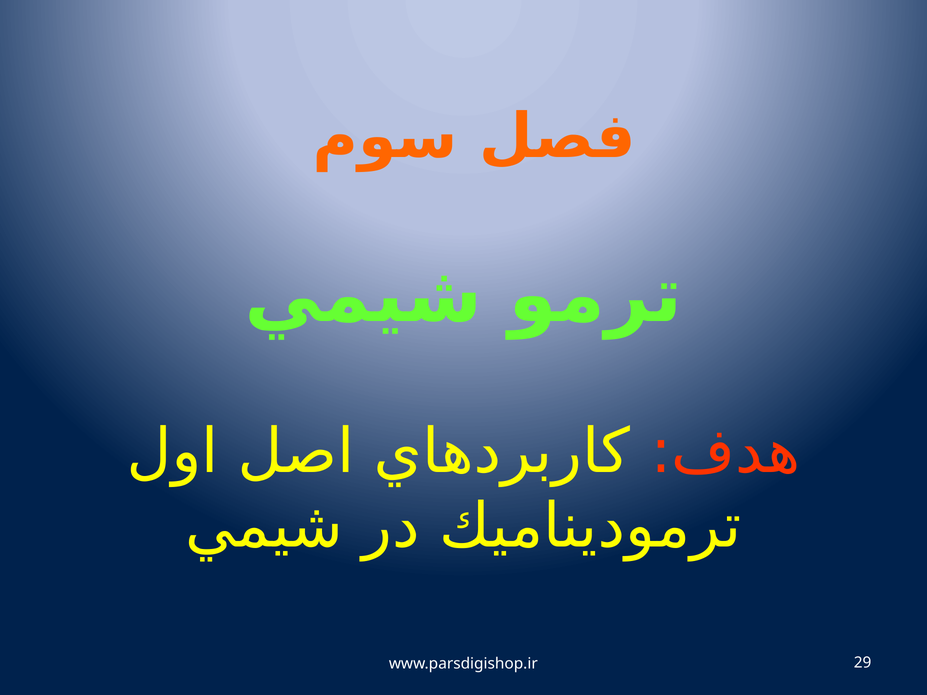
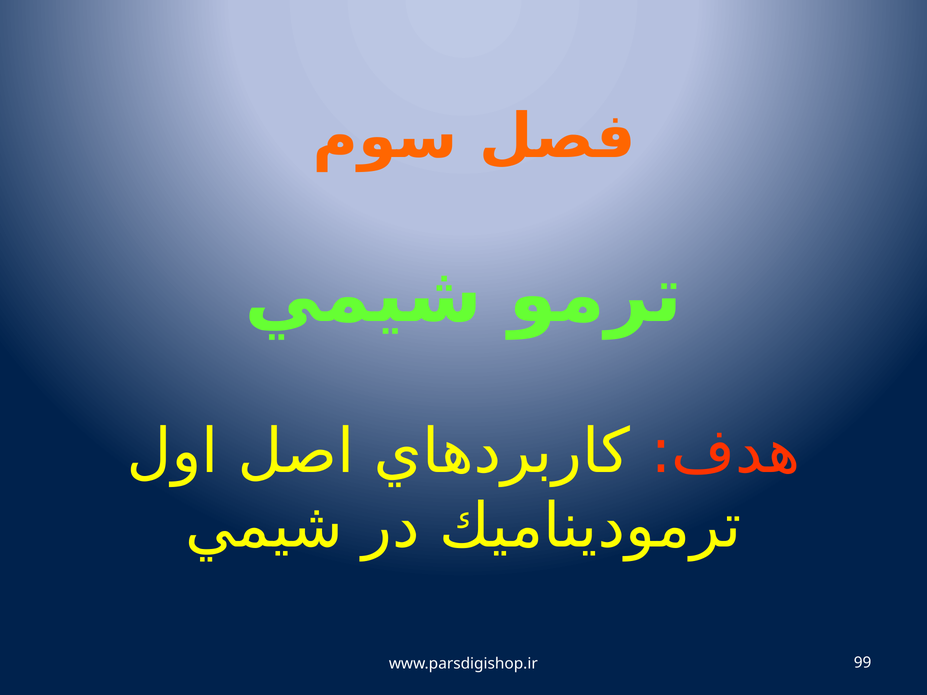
29: 29 -> 99 (863, 663)
